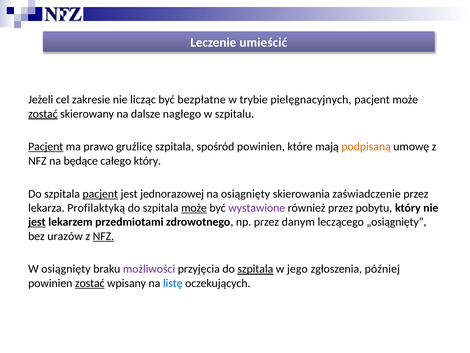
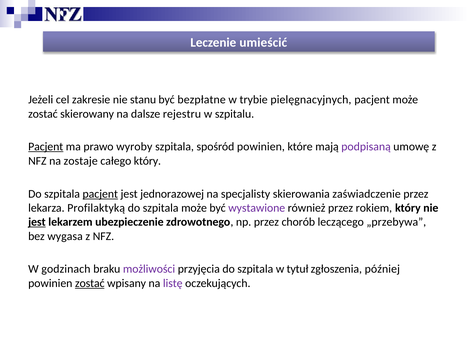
licząc: licząc -> stanu (143, 100)
zostać underline: present -> none (43, 114)
nagłego: nagłego -> rejestru (182, 114)
gruźlicę: gruźlicę -> wyroby (134, 147)
podpisaną colour: orange -> purple (366, 147)
będące: będące -> zostaje (81, 161)
na osiągnięty: osiągnięty -> specjalisty (246, 194)
może underline: present -> none (194, 208)
pobytu: pobytu -> rokiem (374, 208)
przedmiotami: przedmiotami -> ubezpieczenie (129, 222)
danym: danym -> chorób (298, 222)
„osiągnięty: „osiągnięty -> „przebywa (396, 222)
urazów: urazów -> wygasa (65, 236)
NFZ underline: present -> none (103, 236)
W osiągnięty: osiągnięty -> godzinach (66, 269)
szpitala underline: present -> none (255, 269)
jego: jego -> tytuł (298, 269)
listę colour: blue -> purple (173, 283)
